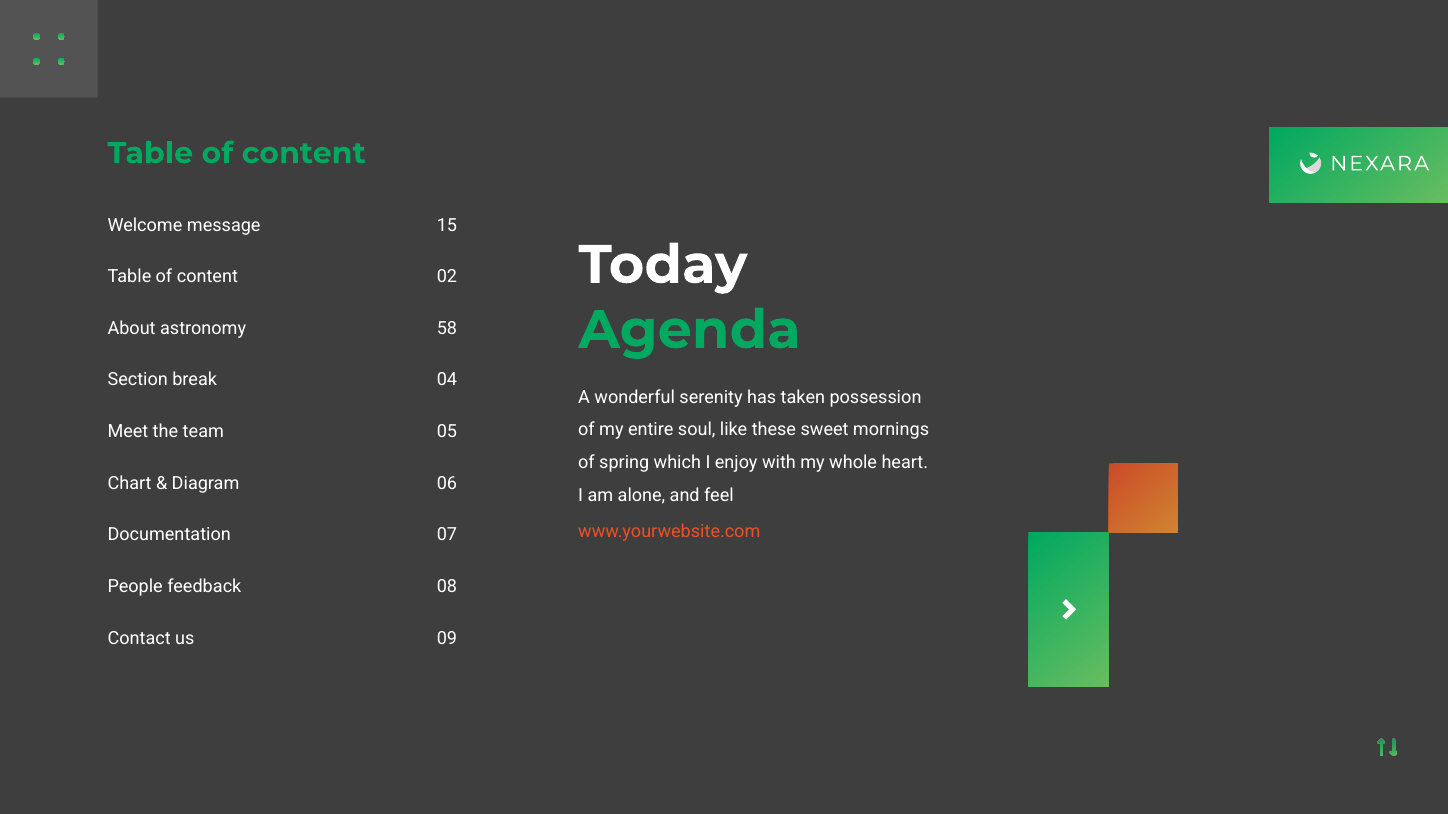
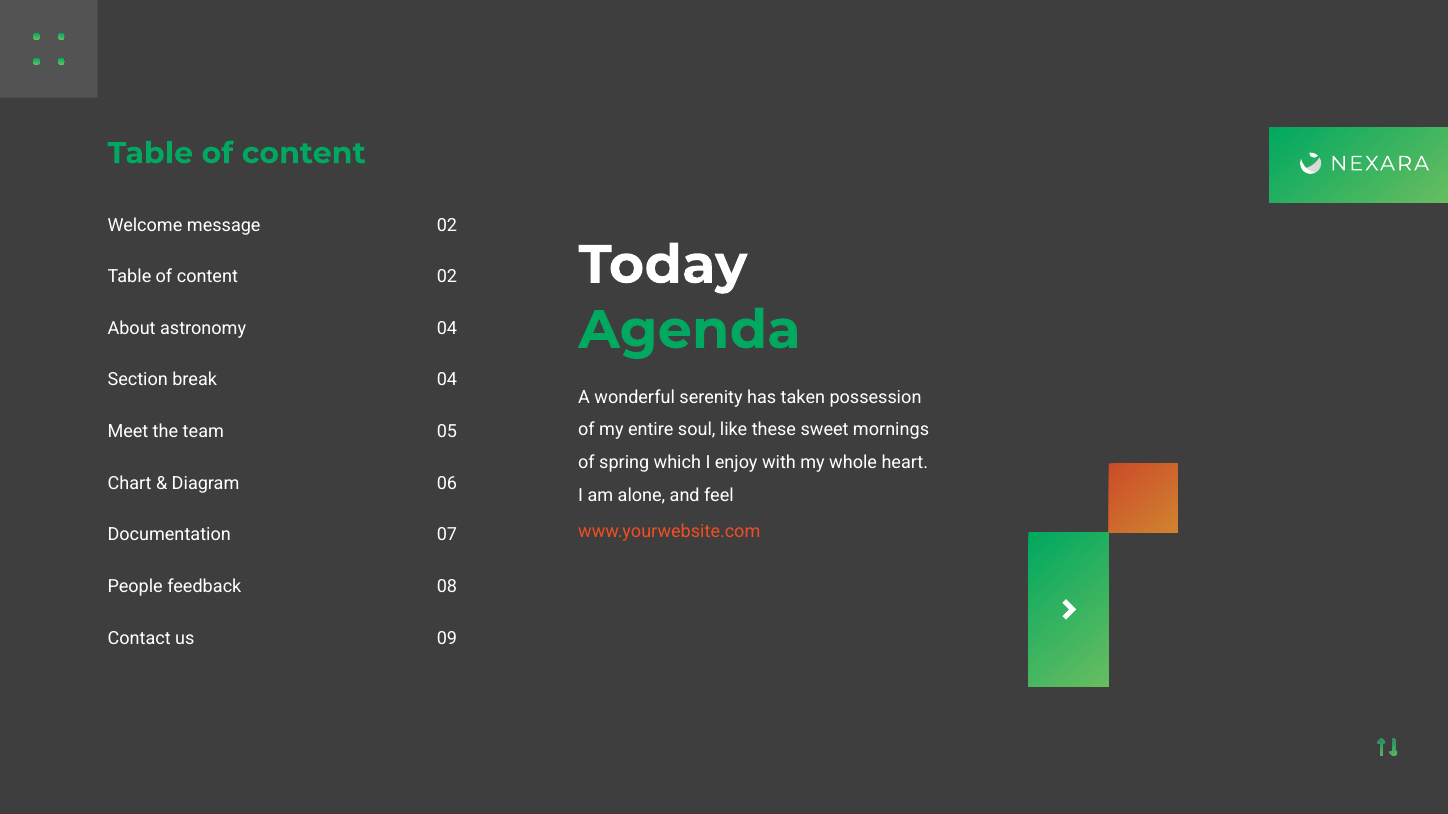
message 15: 15 -> 02 (447, 225)
astronomy 58: 58 -> 04 (447, 329)
